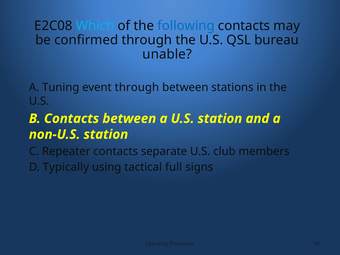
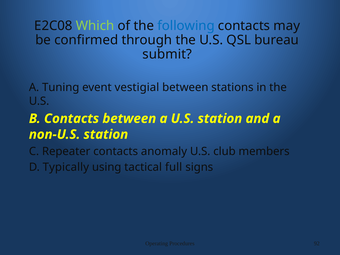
Which colour: light blue -> light green (95, 26)
unable: unable -> submit (167, 54)
event through: through -> vestigial (137, 87)
separate: separate -> anomaly (164, 151)
